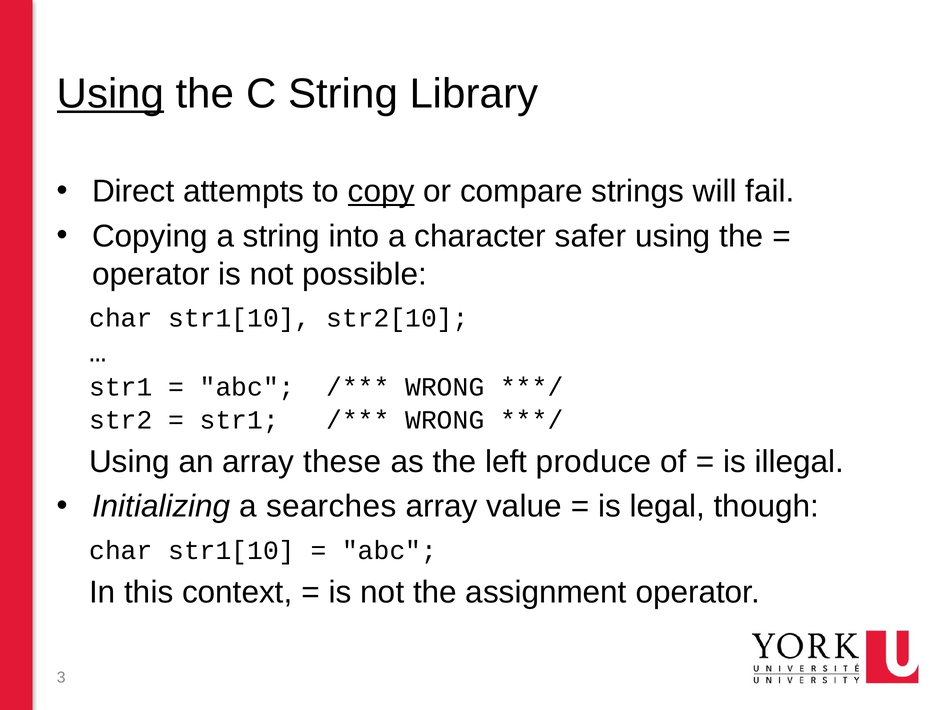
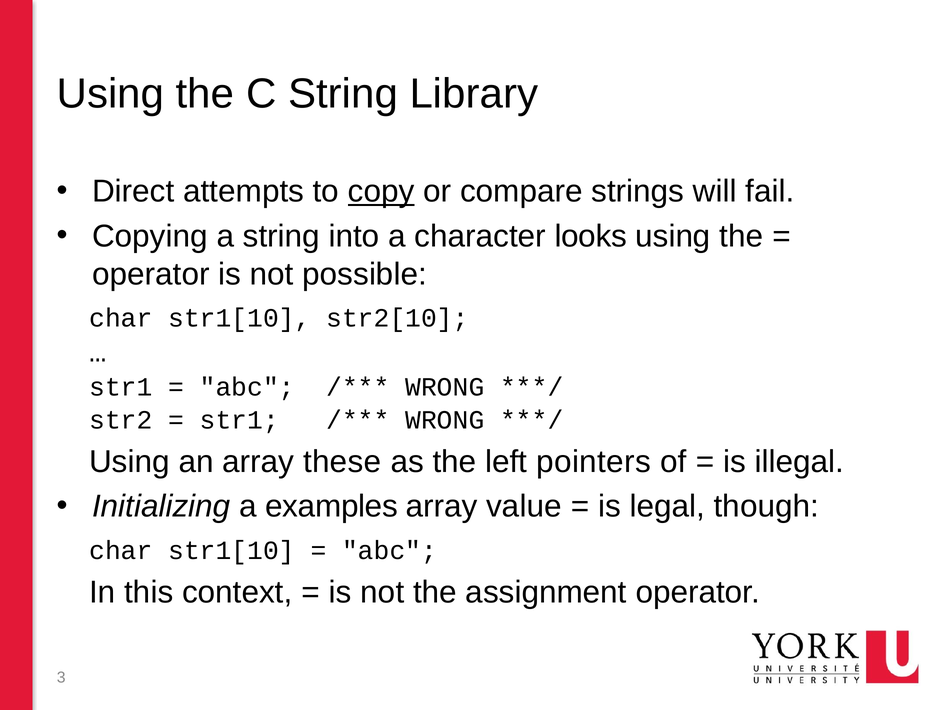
Using underline: present -> none (110, 94)
safer: safer -> looks (591, 236)
produce: produce -> pointers (594, 462)
searches: searches -> examples (332, 506)
